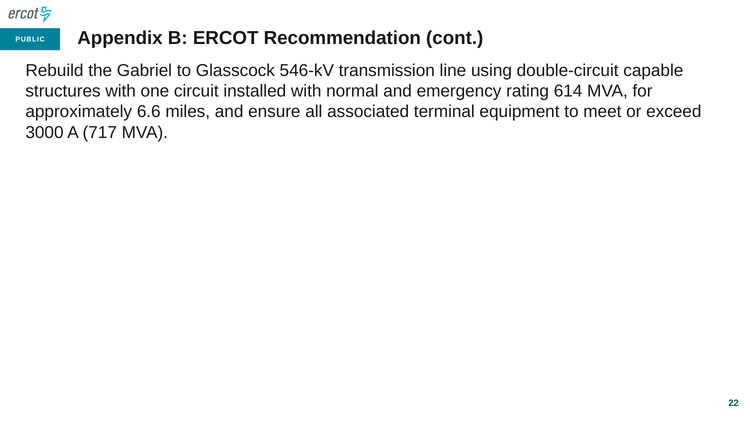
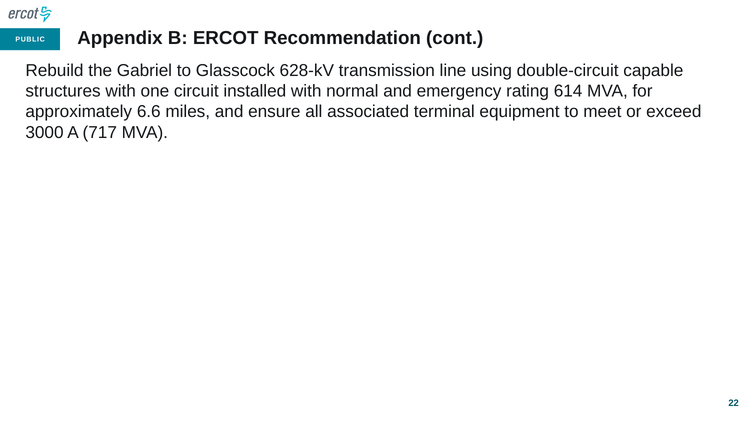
546-kV: 546-kV -> 628-kV (307, 71)
